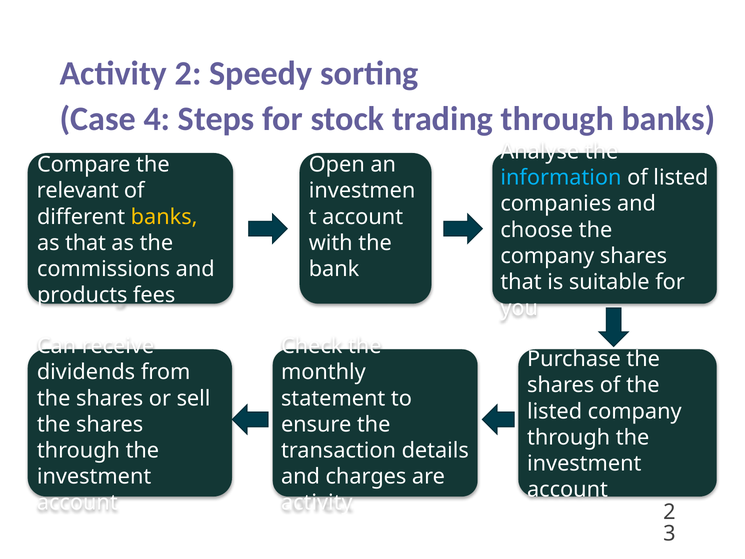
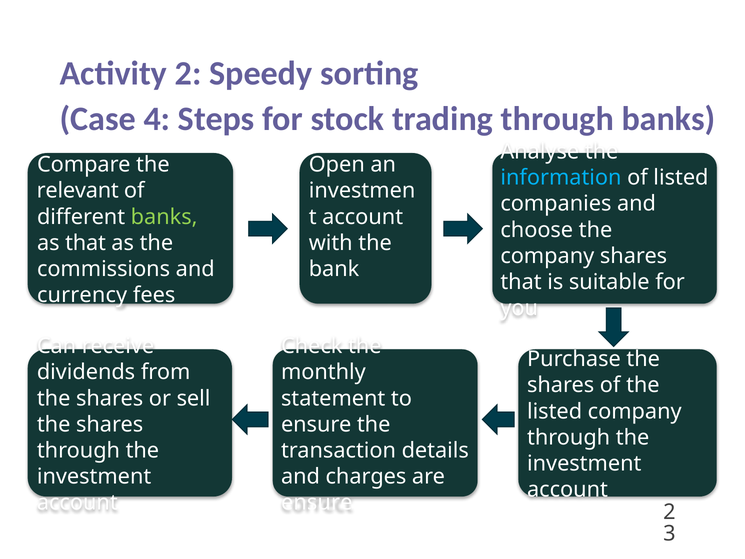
banks colour: yellow -> light green (164, 217)
products: products -> currency (82, 295)
activity: activity -> ensure (317, 502)
